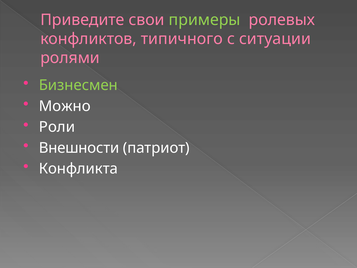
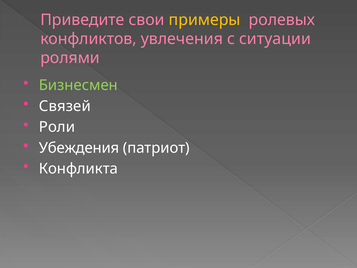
примеры colour: light green -> yellow (205, 20)
типичного: типичного -> увлечения (182, 39)
Можно: Можно -> Связей (65, 106)
Внешности: Внешности -> Убеждения (79, 148)
